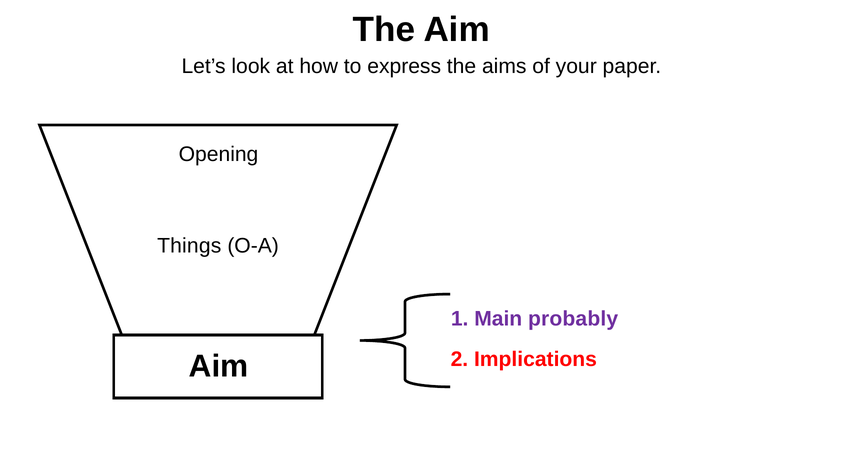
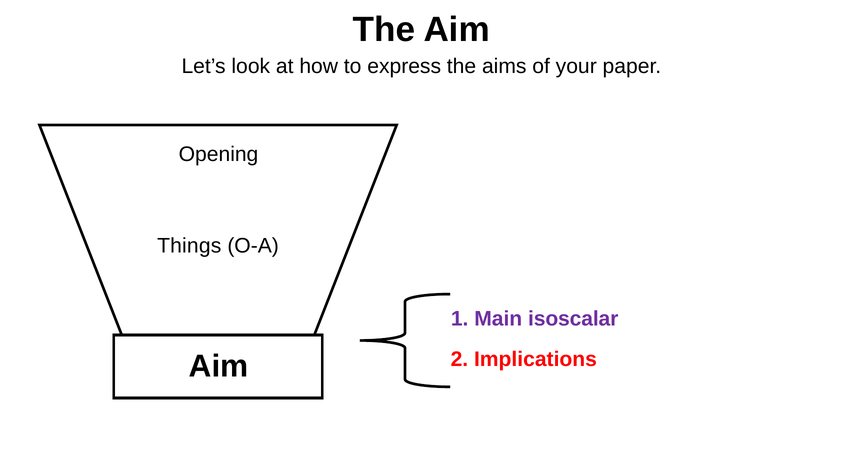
probably: probably -> isoscalar (573, 319)
